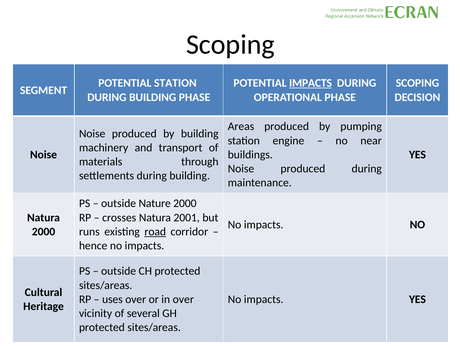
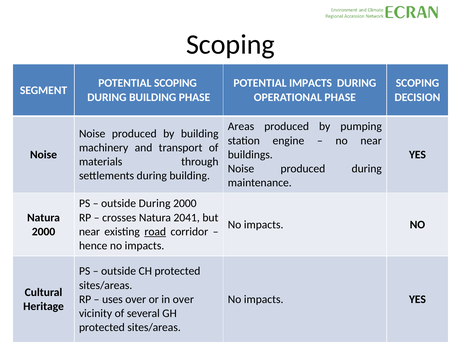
POTENTIAL STATION: STATION -> SCOPING (175, 83)
IMPACTS underline: present -> none (311, 83)
outside Nature: Nature -> During (155, 203)
2001: 2001 -> 2041 (187, 217)
runs: runs -> near (89, 231)
